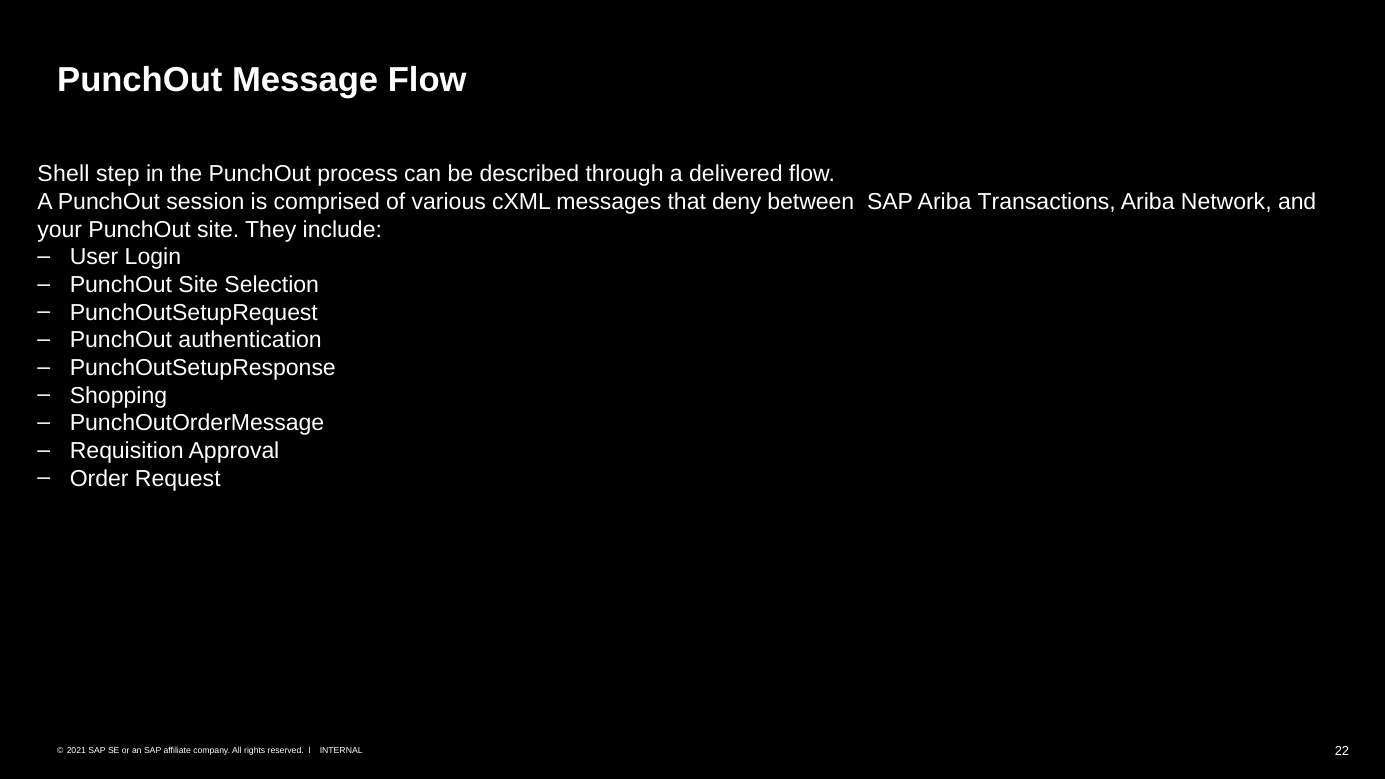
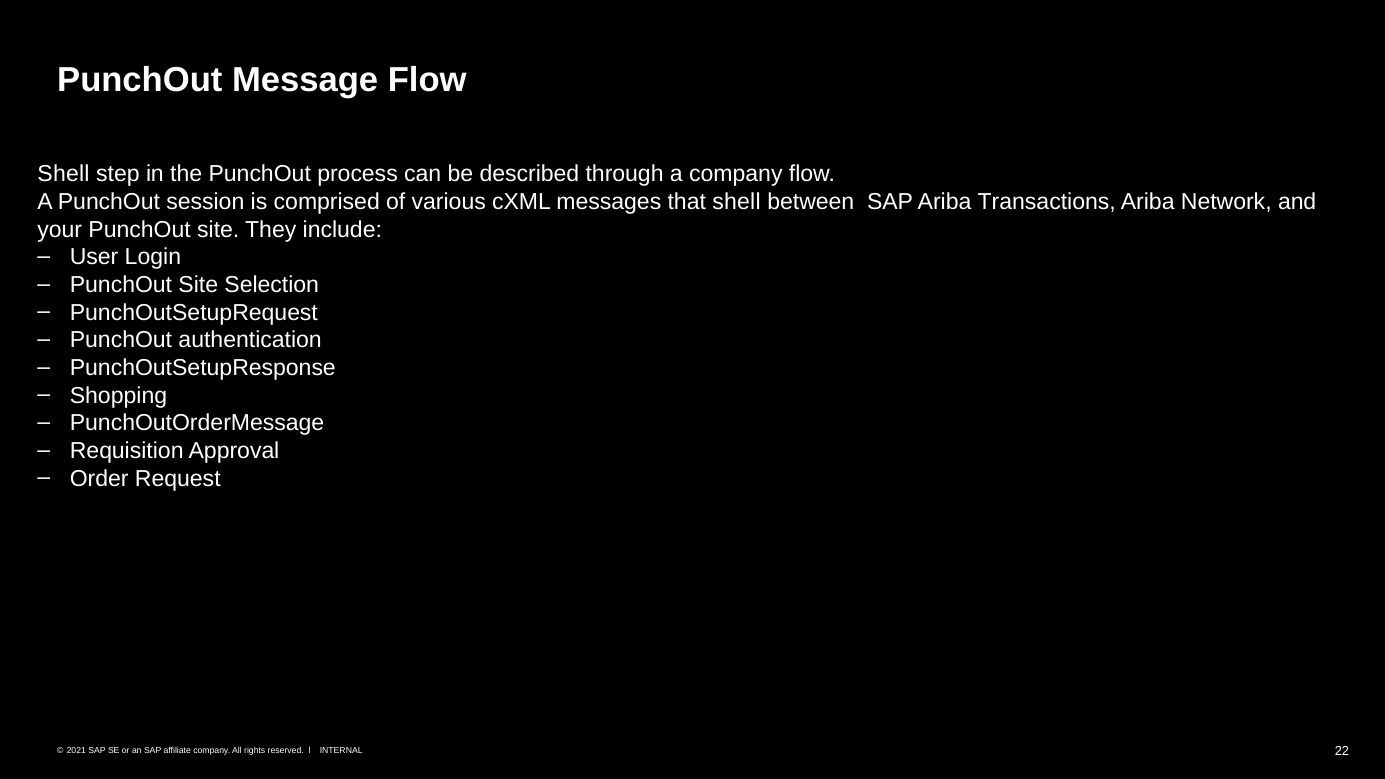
a delivered: delivered -> company (736, 174)
that deny: deny -> shell (737, 202)
